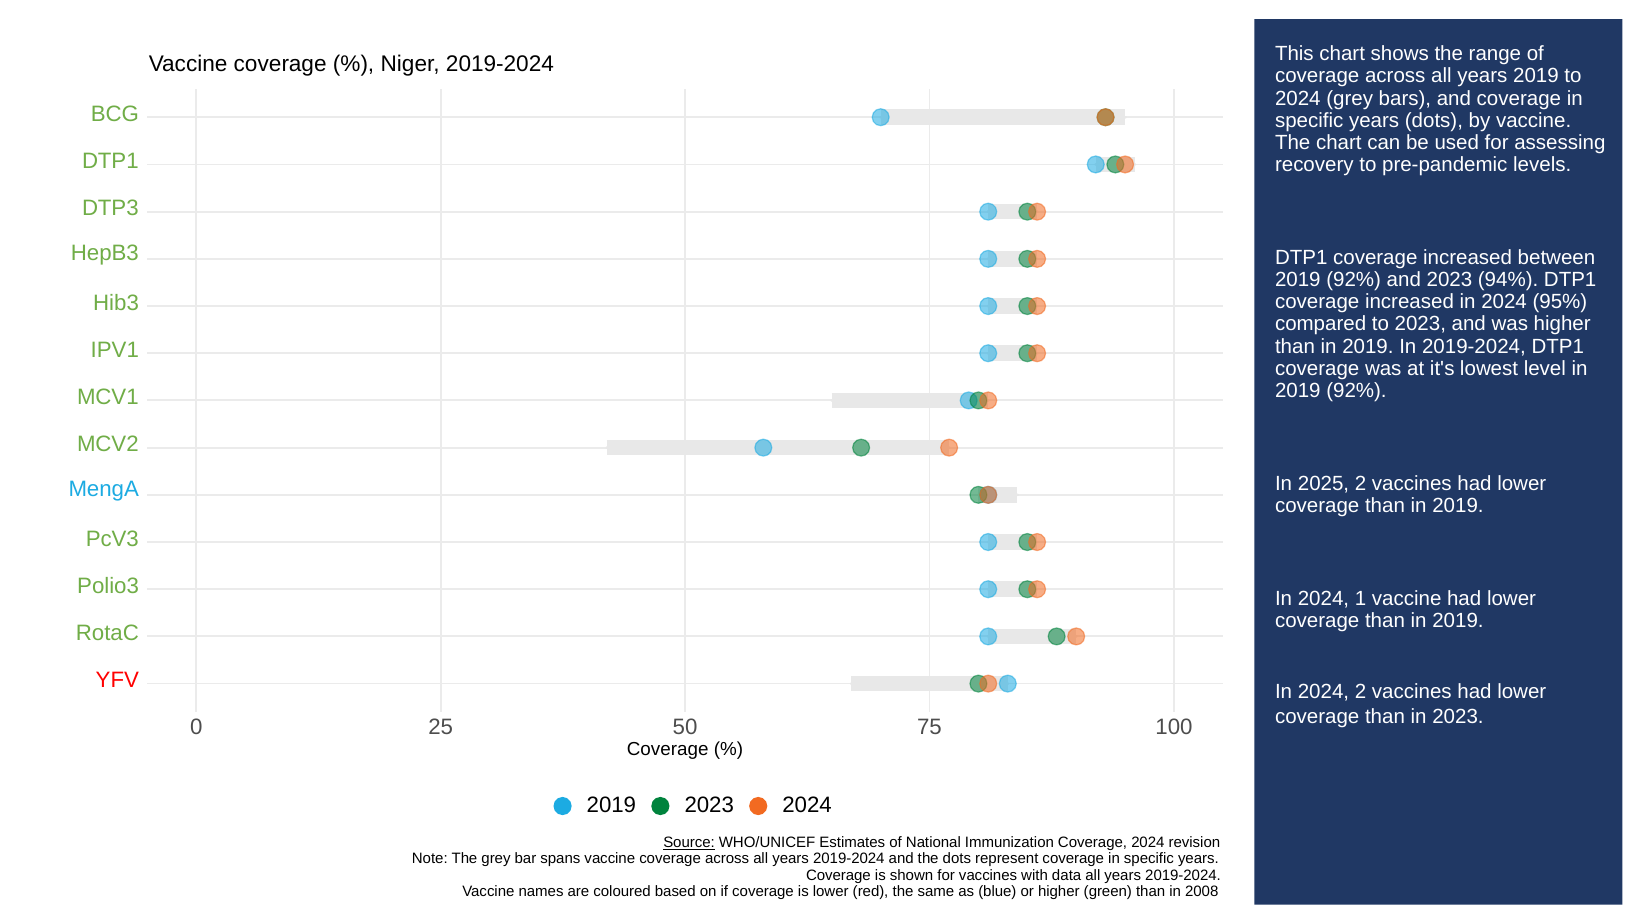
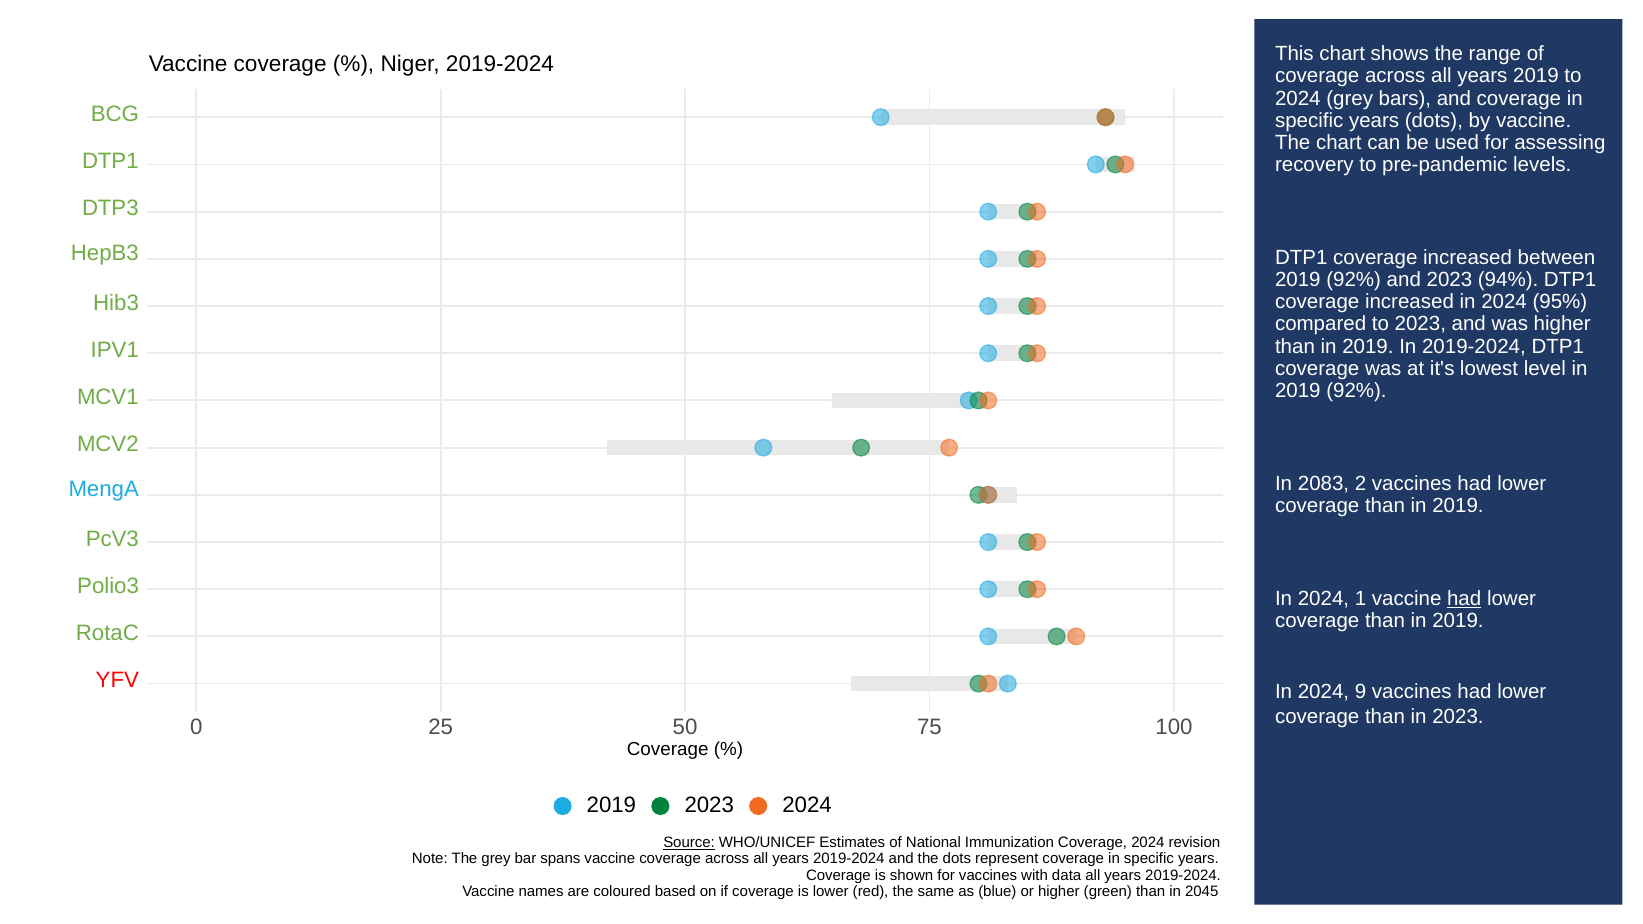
2025: 2025 -> 2083 (1324, 484)
had underline: none -> present (1464, 599)
2024 2: 2 -> 9 (1361, 692)
2008: 2008 -> 2045 (1202, 892)
